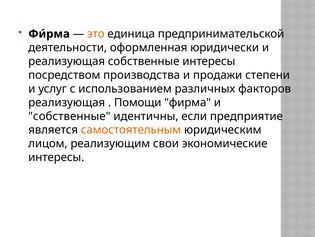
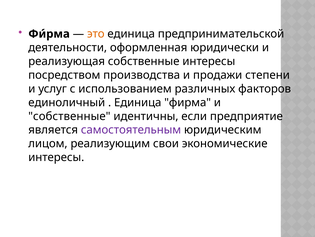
реализующая: реализующая -> единоличный (67, 102)
Помощи: Помощи -> Единица (138, 102)
самостоятельным colour: orange -> purple (131, 130)
